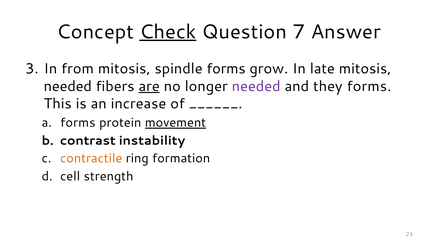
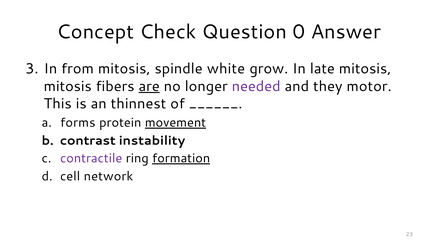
Check underline: present -> none (168, 32)
7: 7 -> 0 (299, 32)
spindle forms: forms -> white (226, 69)
needed: needed -> mitosis (68, 86)
they forms: forms -> motor (369, 86)
increase: increase -> thinnest (138, 104)
contractile colour: orange -> purple (91, 159)
formation underline: none -> present (181, 159)
strength: strength -> network (108, 177)
